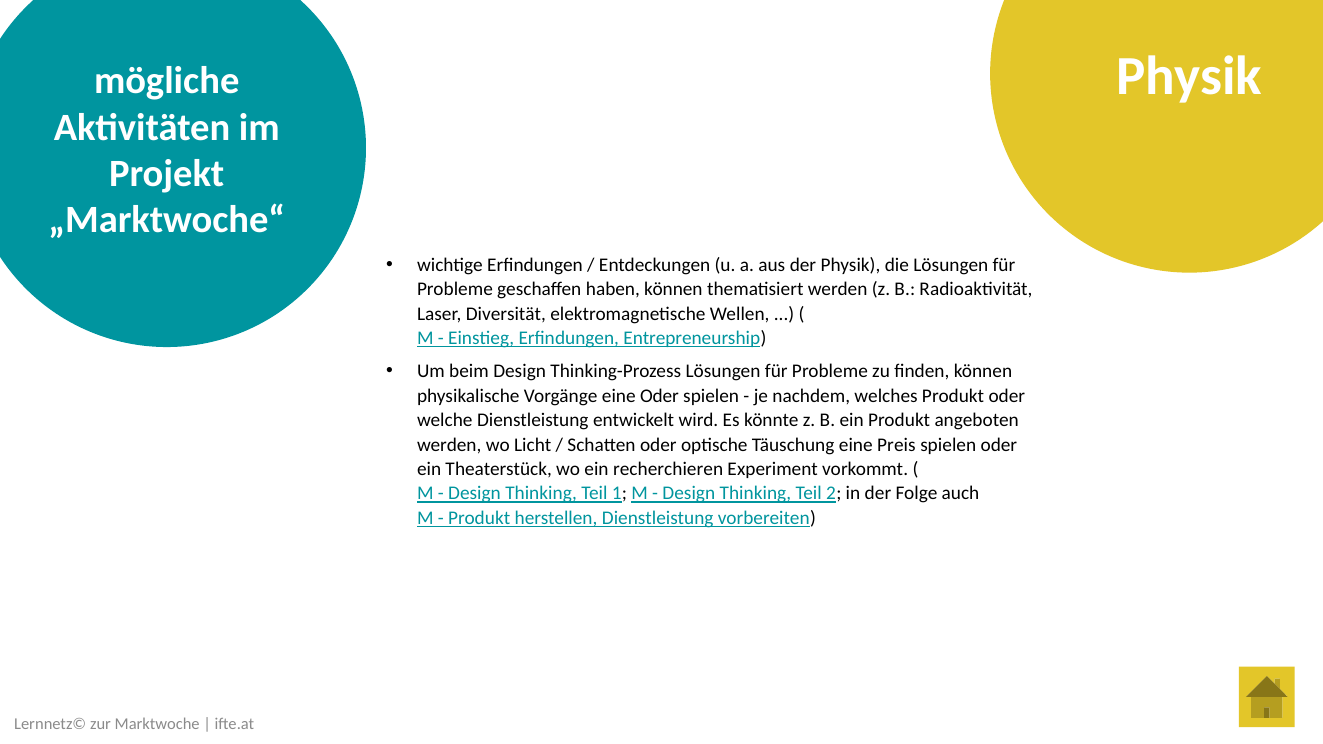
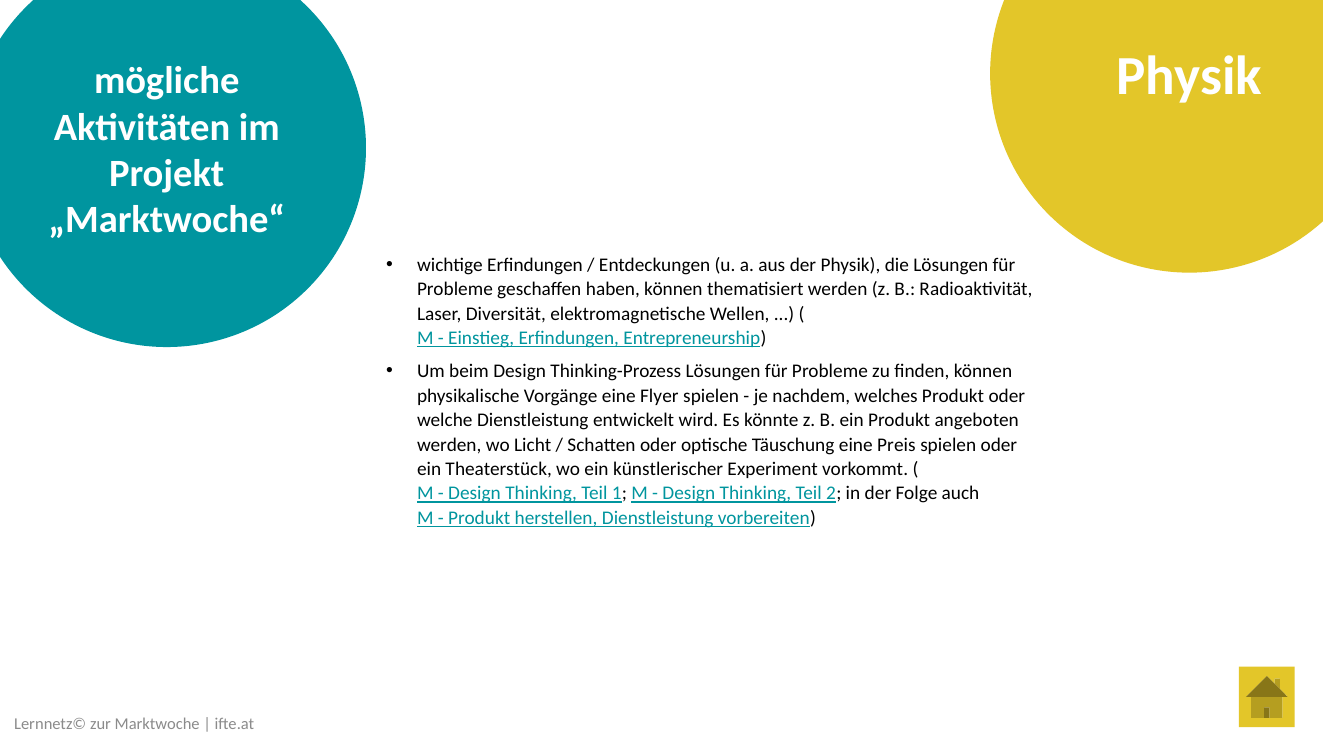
eine Oder: Oder -> Flyer (659, 396)
recherchieren: recherchieren -> künstlerischer (668, 469)
